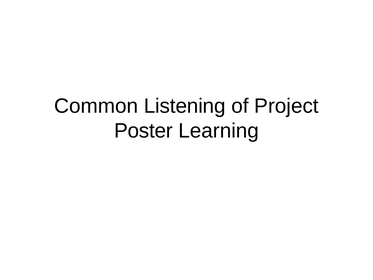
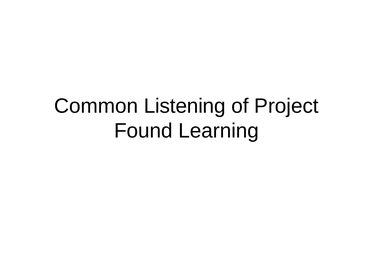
Poster: Poster -> Found (143, 131)
